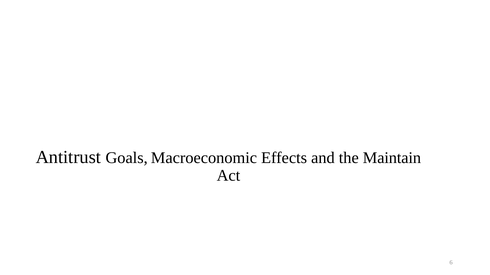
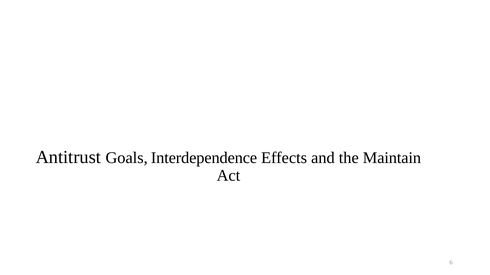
Macroeconomic: Macroeconomic -> Interdependence (204, 158)
